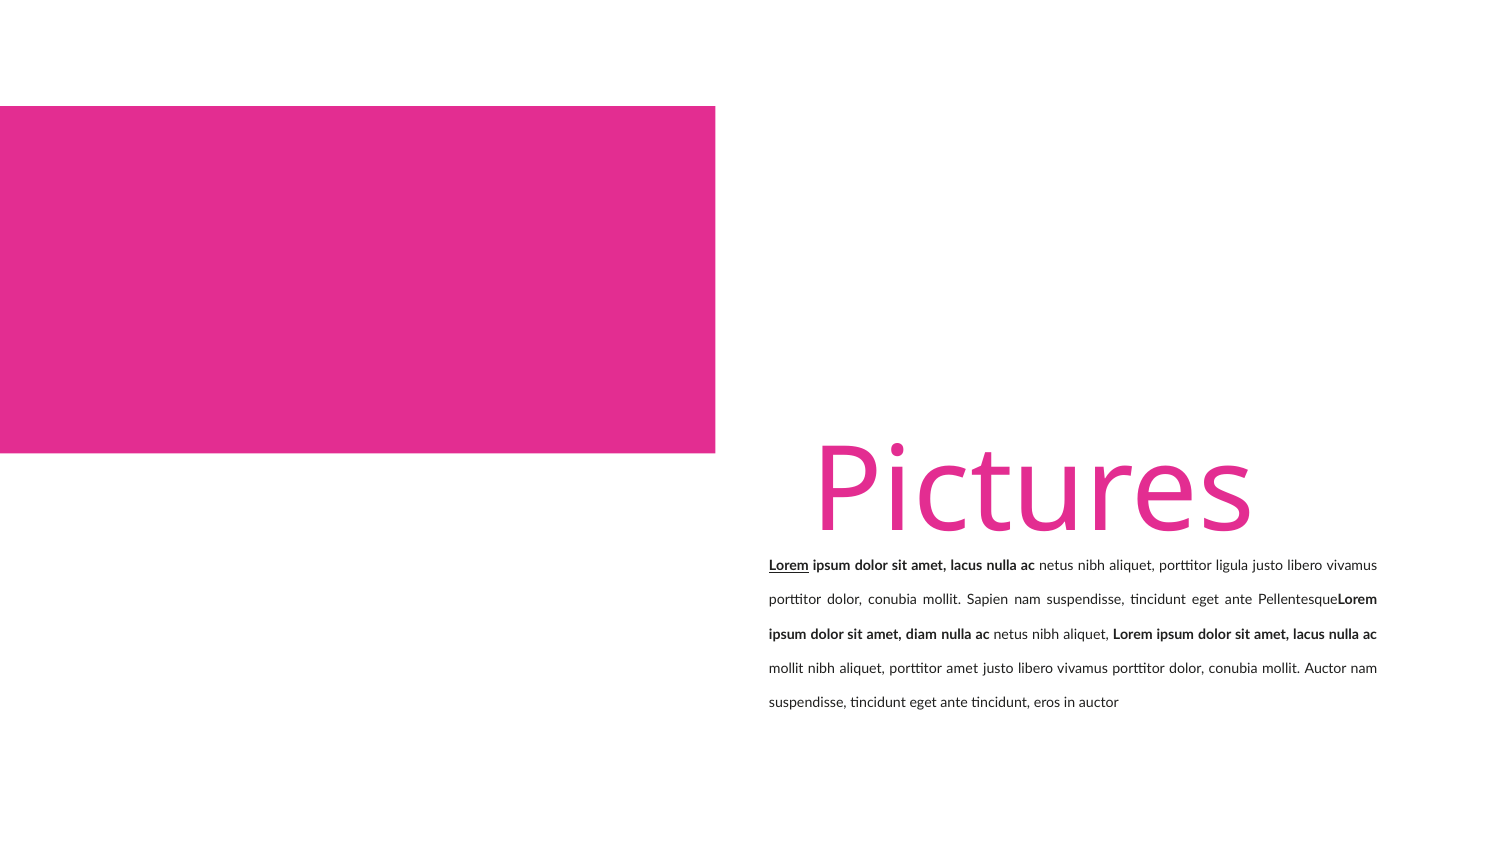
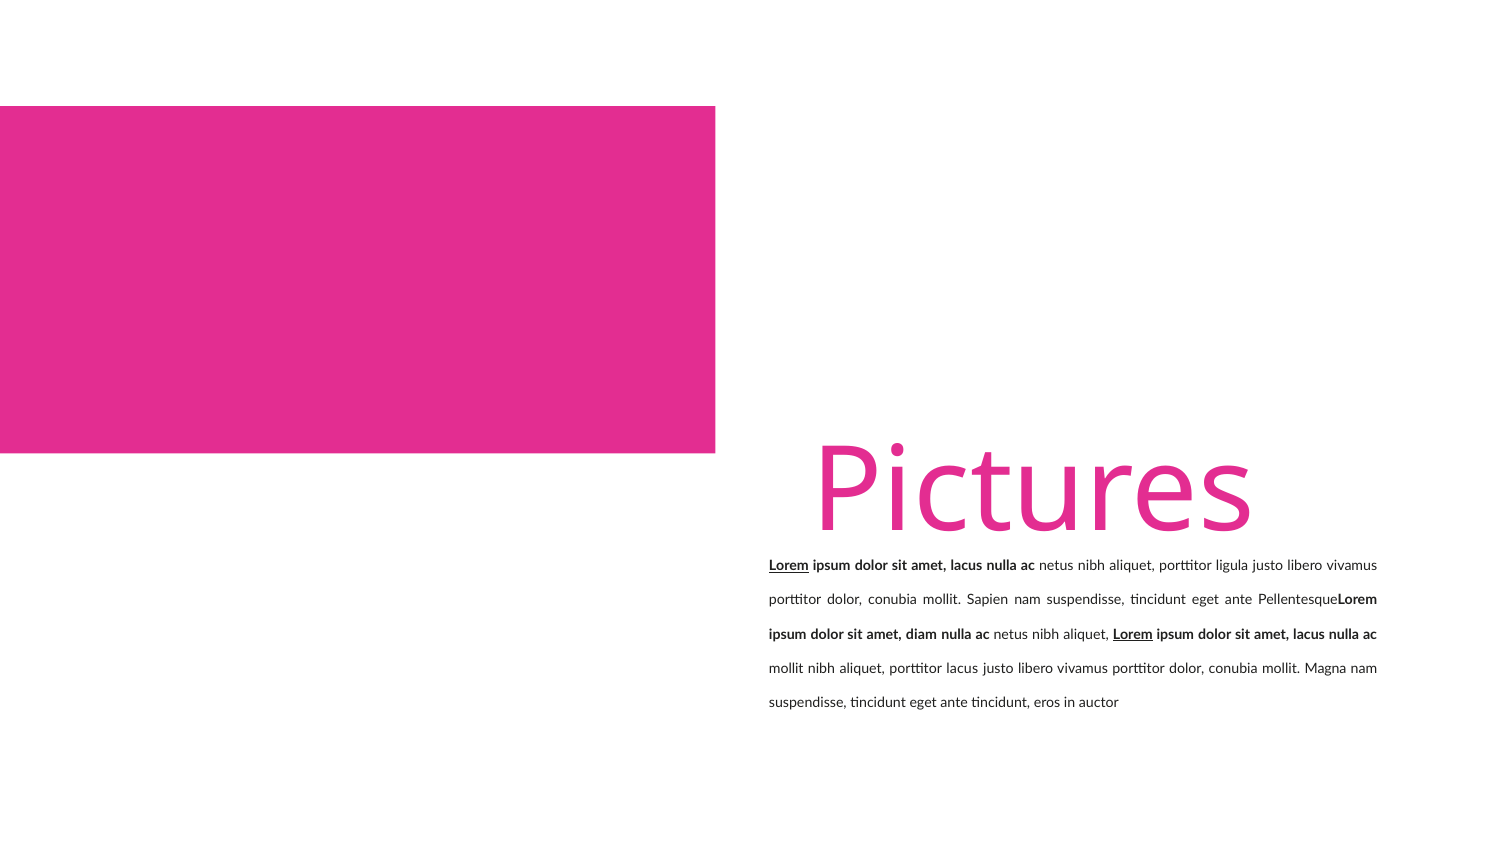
Lorem underline: none -> present (1133, 634)
porttitor amet: amet -> lacus (962, 668)
mollit Auctor: Auctor -> Magna (1326, 668)
